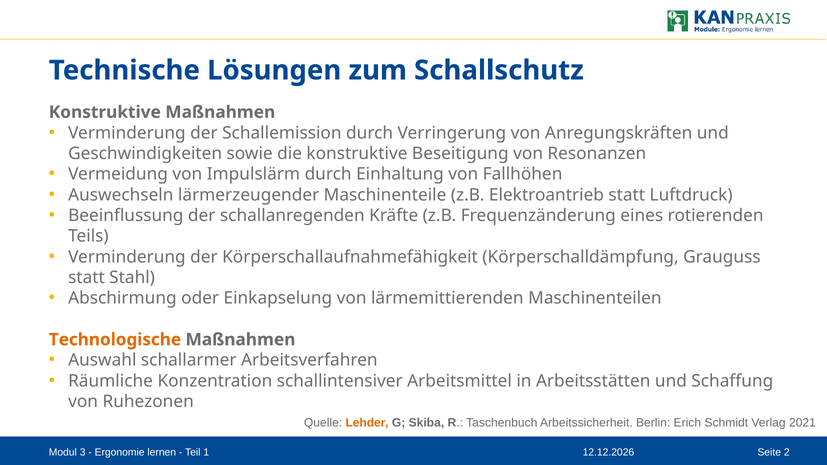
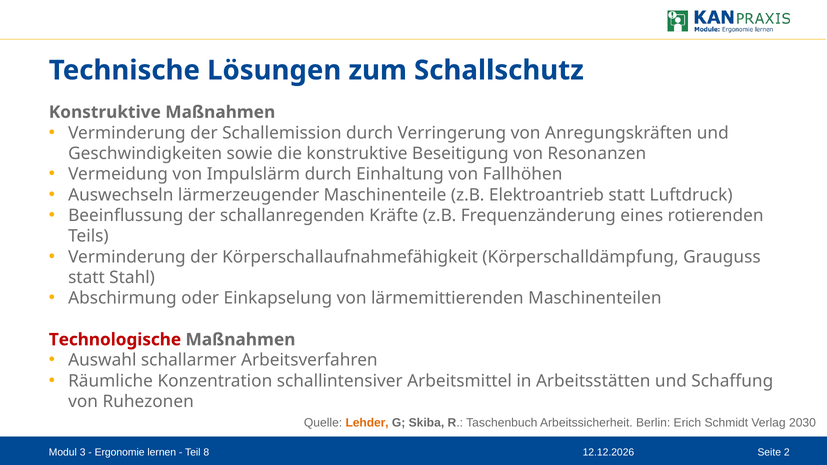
Technologische colour: orange -> red (115, 340)
2021: 2021 -> 2030 (802, 423)
1: 1 -> 8 (206, 453)
